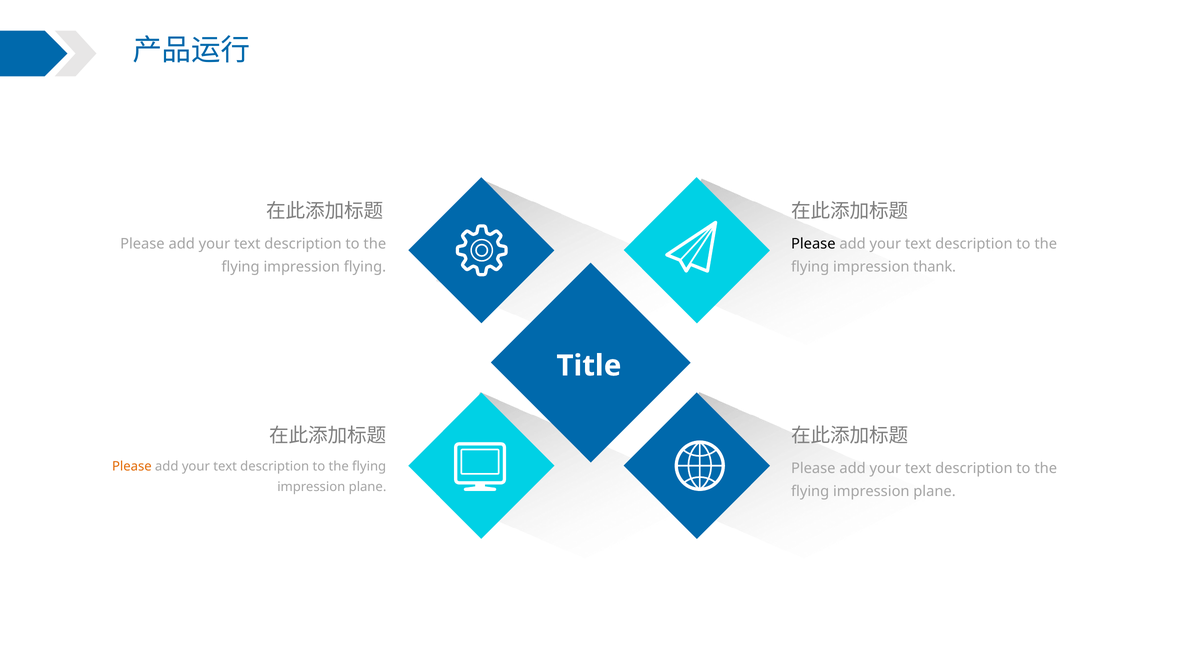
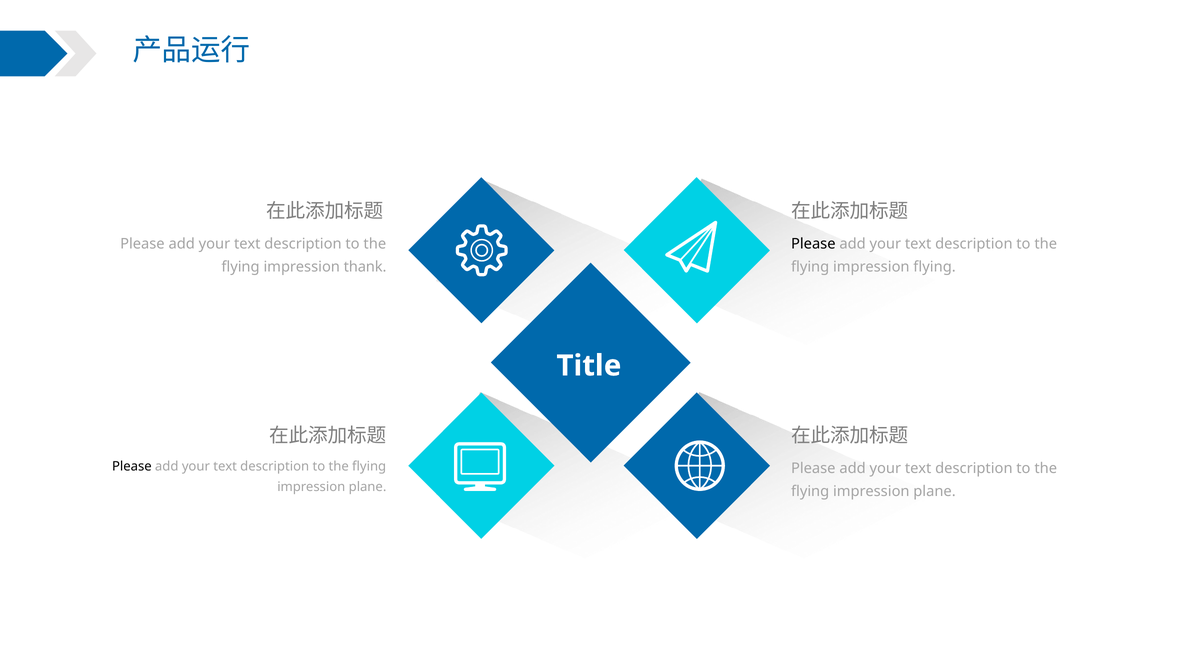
impression flying: flying -> thank (365, 267)
impression thank: thank -> flying (935, 267)
Please colour: orange -> black (132, 466)
